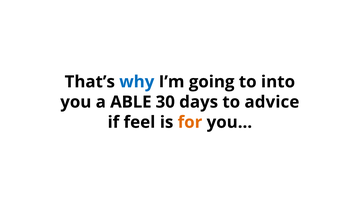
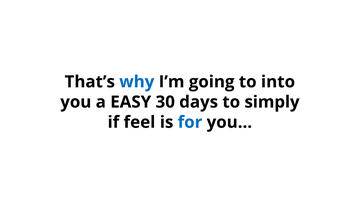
ABLE: ABLE -> EASY (131, 102)
advice: advice -> simply (272, 102)
for colour: orange -> blue (190, 122)
